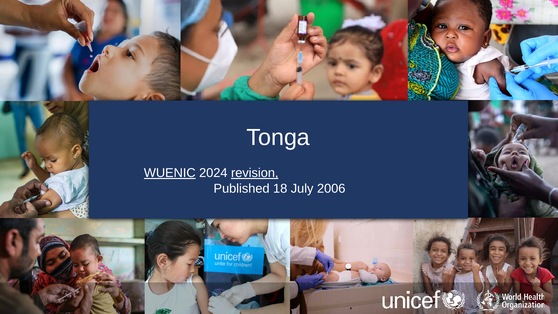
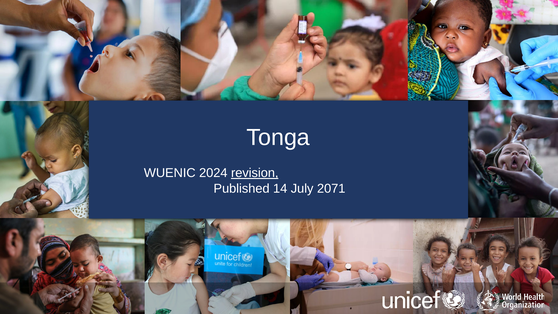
WUENIC underline: present -> none (170, 173)
18: 18 -> 14 (280, 188)
2006: 2006 -> 2071 (331, 188)
